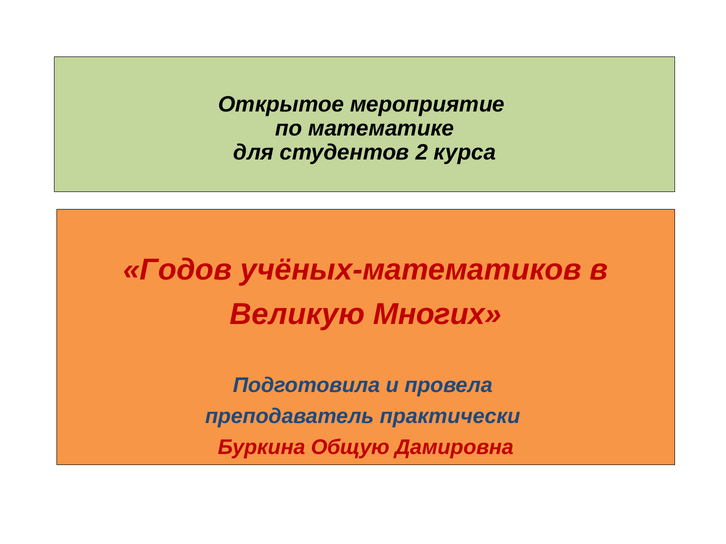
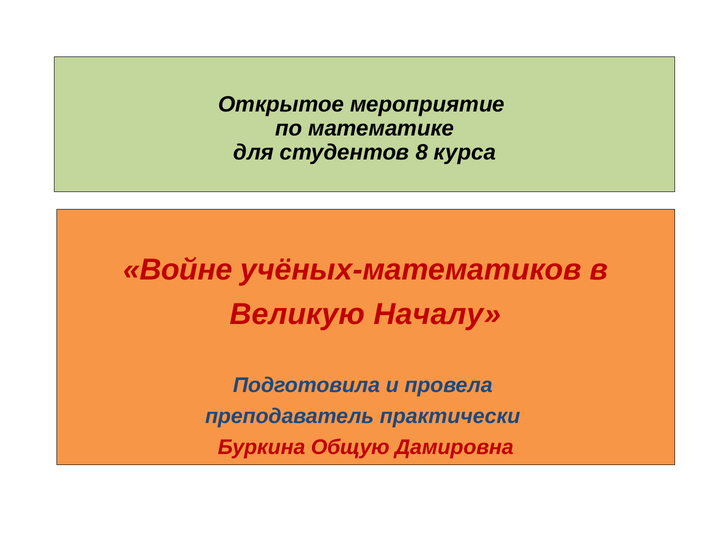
2: 2 -> 8 (422, 153)
Годов: Годов -> Войне (178, 270)
Многих: Многих -> Началу (437, 314)
